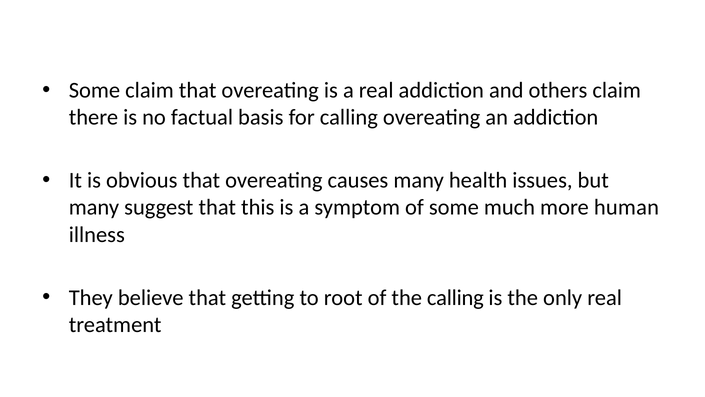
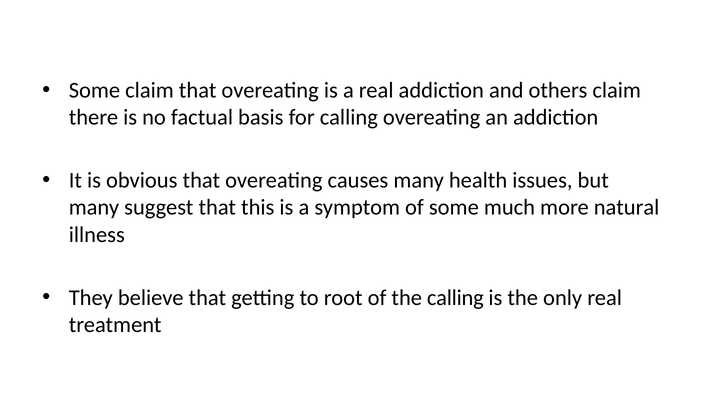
human: human -> natural (627, 207)
